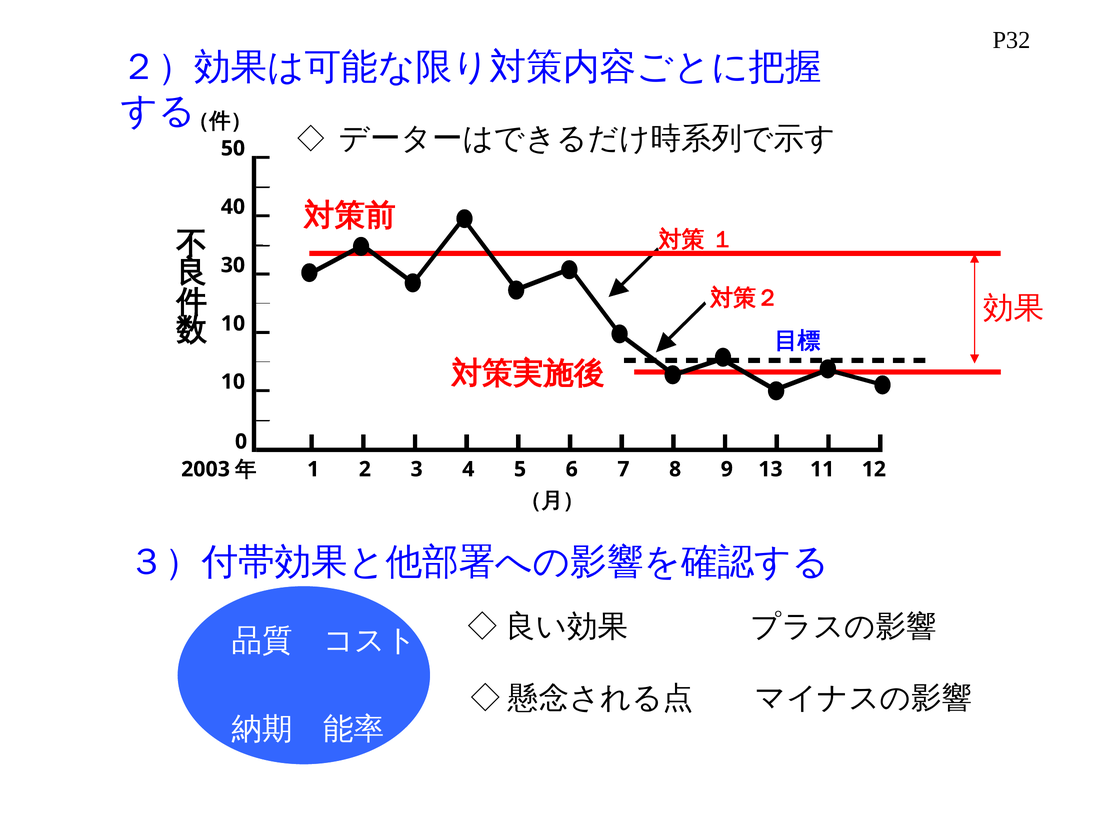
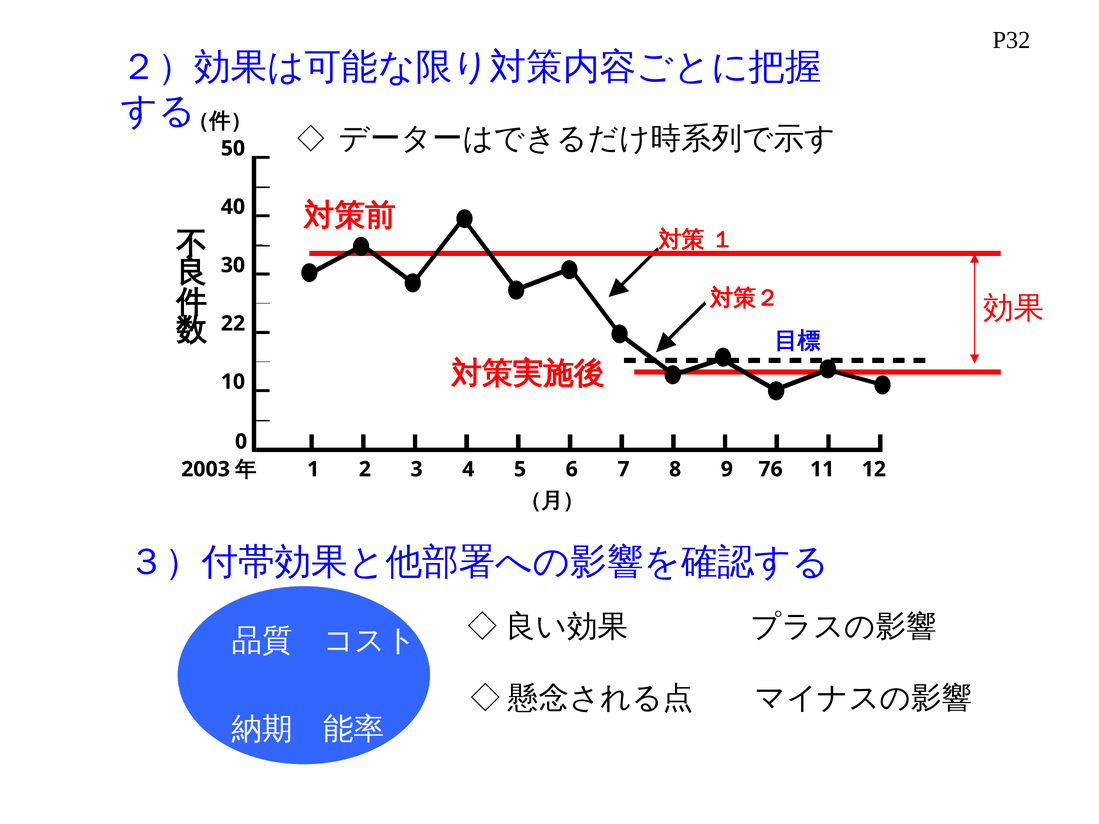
10: 10 -> 22 (233, 324)
13: 13 -> 76 (770, 469)
